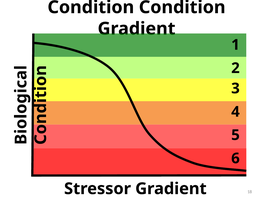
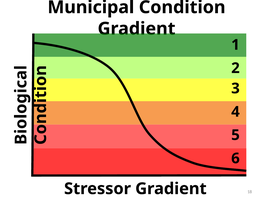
Condition: Condition -> Municipal (91, 7)
